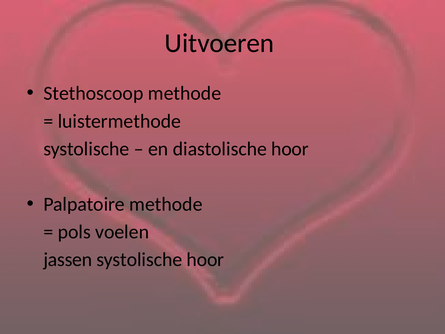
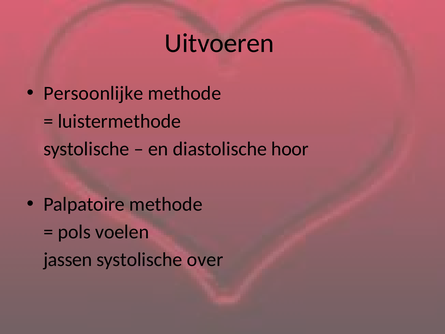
Stethoscoop: Stethoscoop -> Persoonlijke (93, 93)
systolische hoor: hoor -> over (205, 260)
